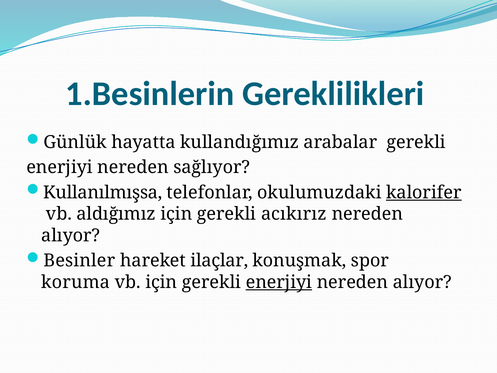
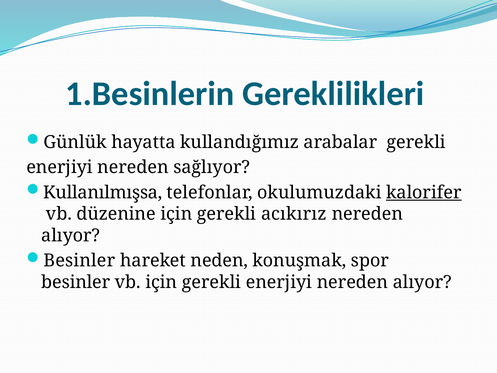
aldığımız: aldığımız -> düzenine (116, 214)
ilaçlar: ilaçlar -> neden (219, 261)
koruma: koruma -> besinler (76, 282)
enerjiyi underline: present -> none (279, 282)
